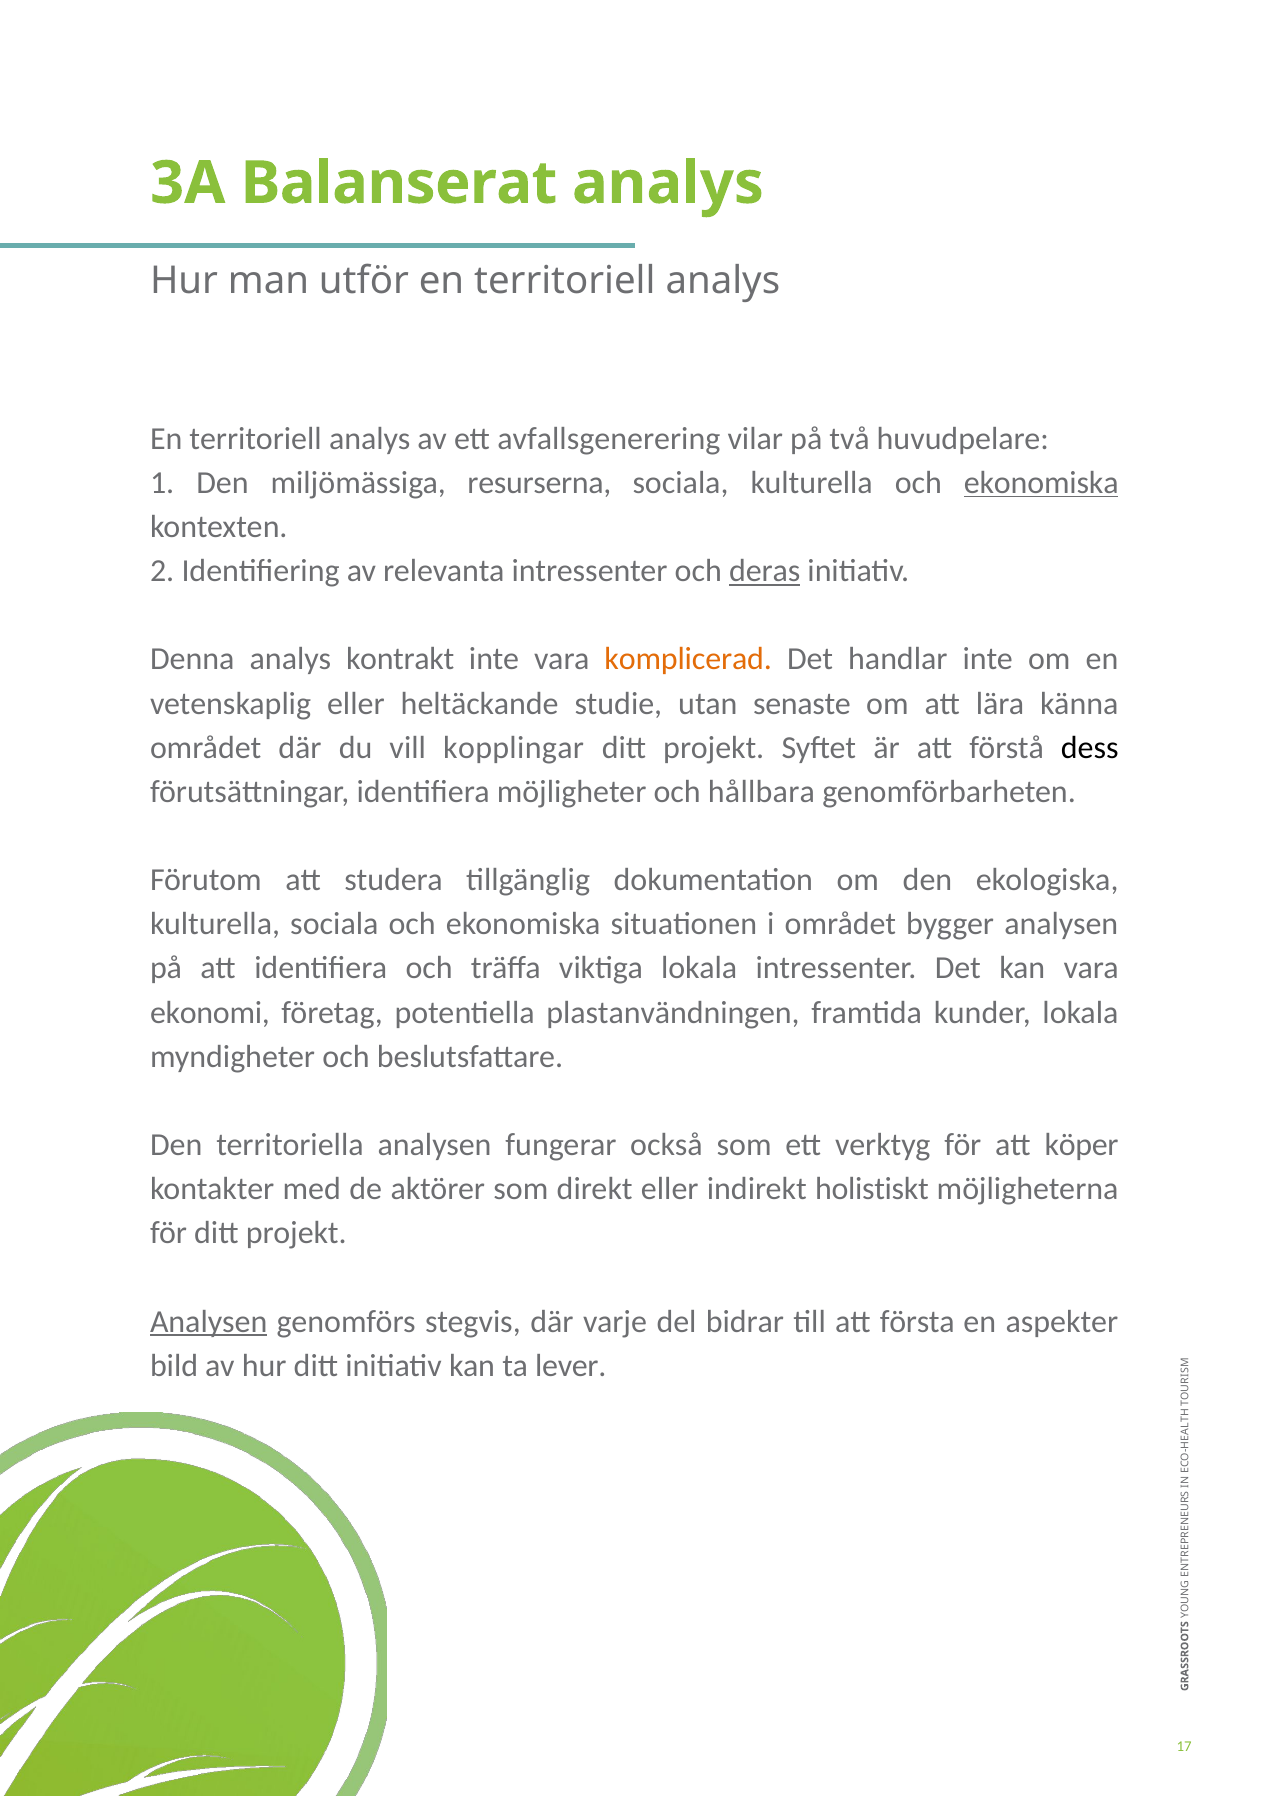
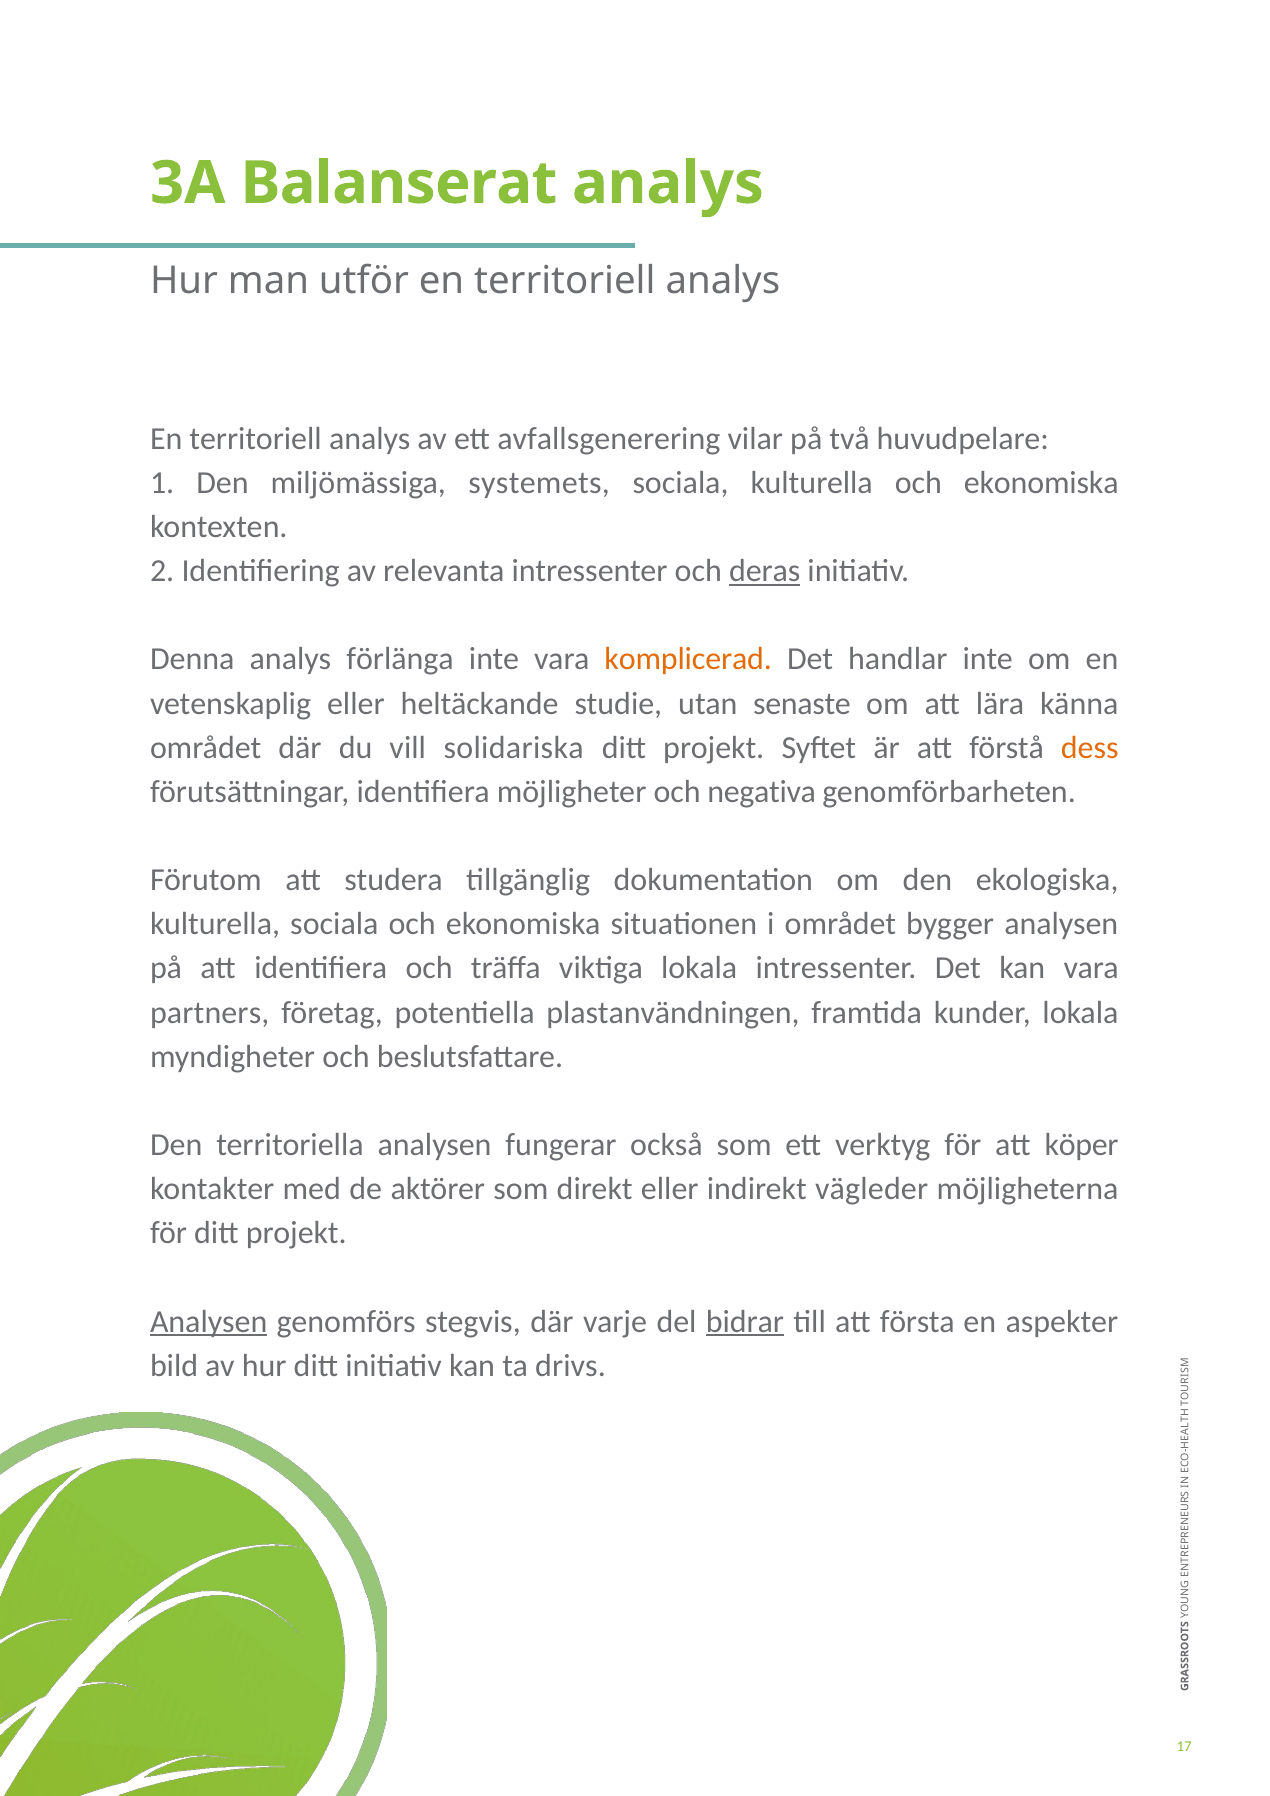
resurserna: resurserna -> systemets (539, 483)
ekonomiska underline: present -> none (1041, 483)
kontrakt: kontrakt -> förlänga (400, 659)
kopplingar: kopplingar -> solidariska (514, 748)
dess colour: black -> orange (1090, 748)
hållbara: hållbara -> negativa (762, 792)
ekonomi: ekonomi -> partners (210, 1013)
holistiskt: holistiskt -> vägleder (872, 1189)
bidrar underline: none -> present (745, 1322)
lever: lever -> drivs (571, 1366)
